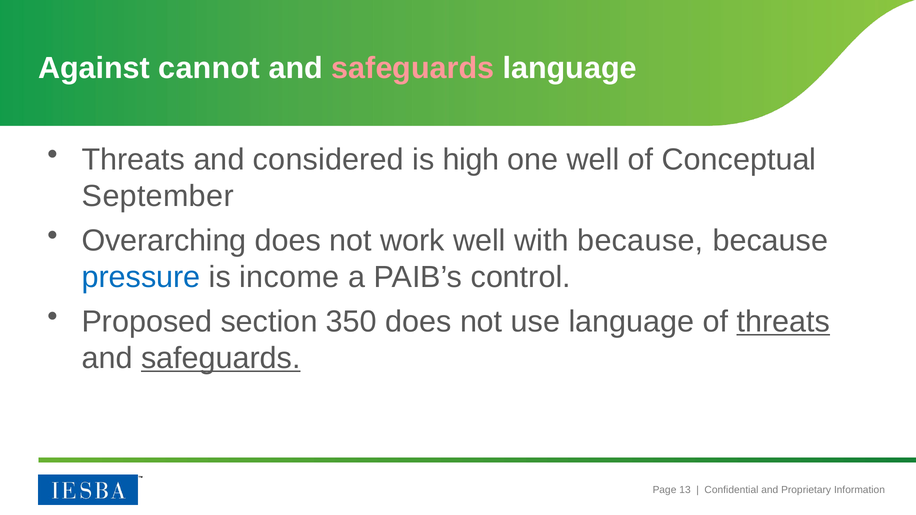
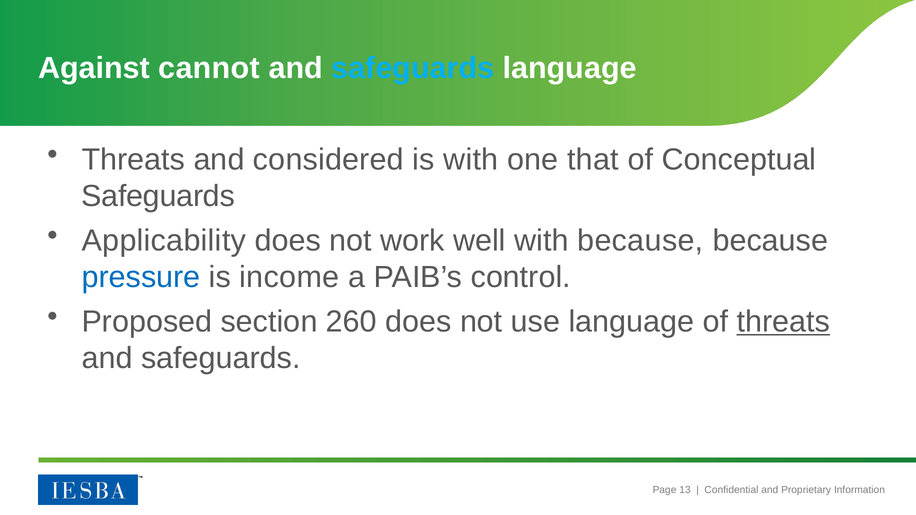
safeguards colour: pink -> light blue (413, 68)
is high: high -> with (471, 160)
one well: well -> that (593, 160)
September: September -> Safeguards (158, 197)
Overarching: Overarching -> Applicability (164, 241)
350: 350 -> 260 (351, 322)
safeguards underline: present -> none (221, 358)
